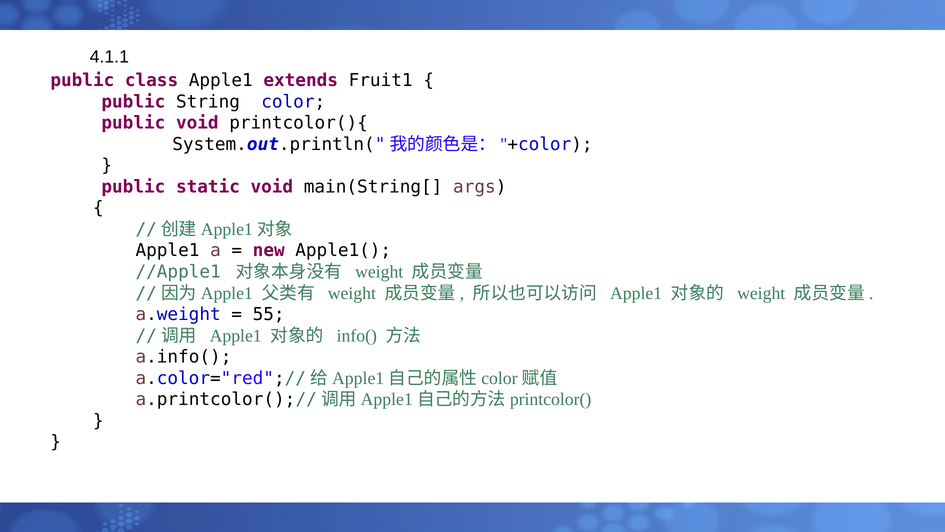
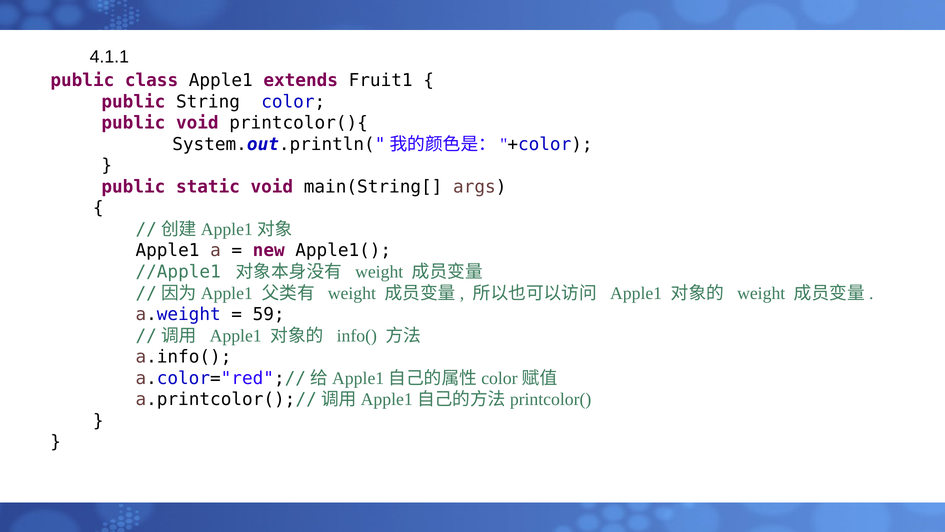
55: 55 -> 59 (269, 314)
